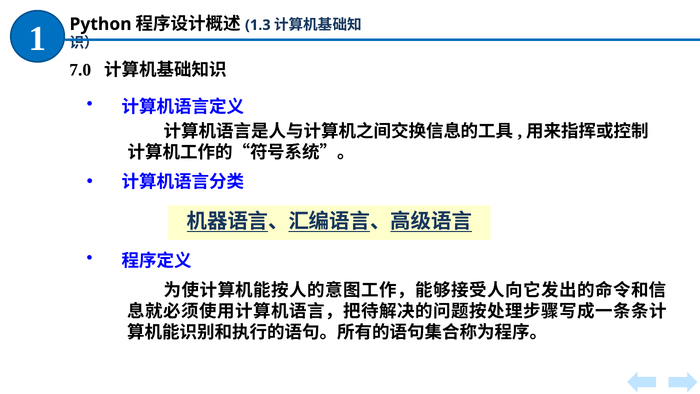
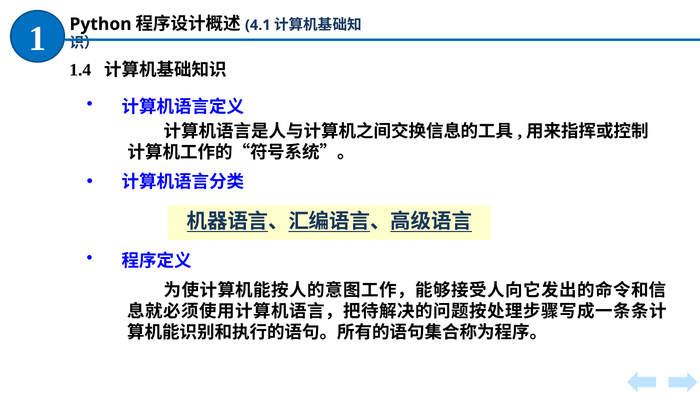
1.3: 1.3 -> 4.1 (258, 25)
7.0: 7.0 -> 1.4 (80, 70)
